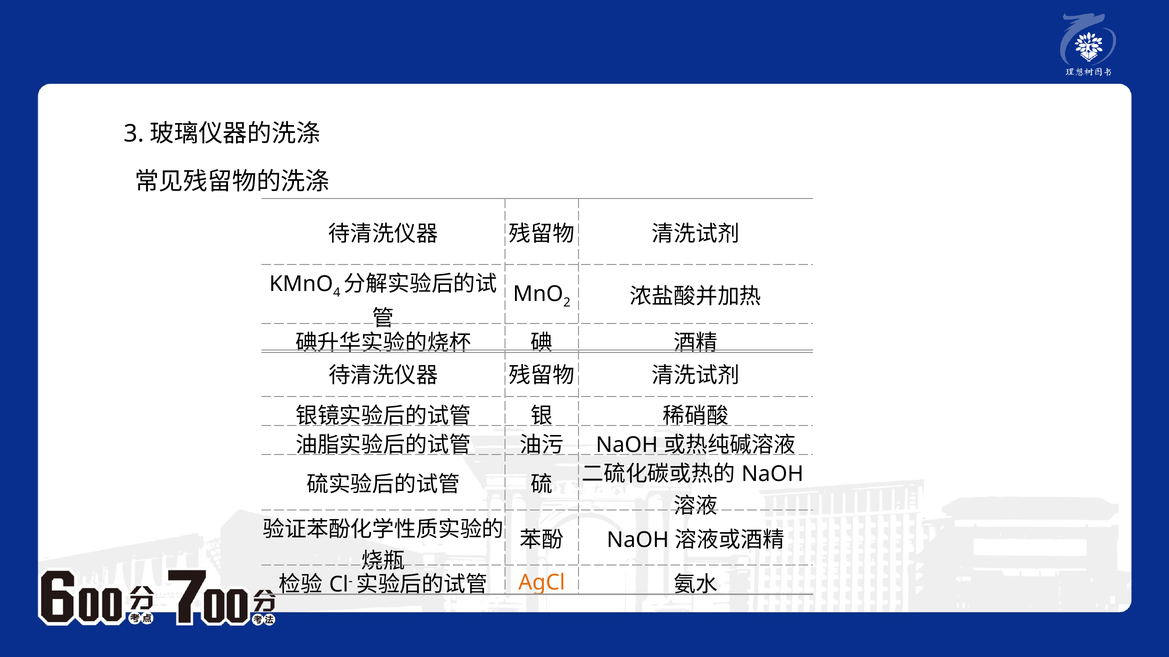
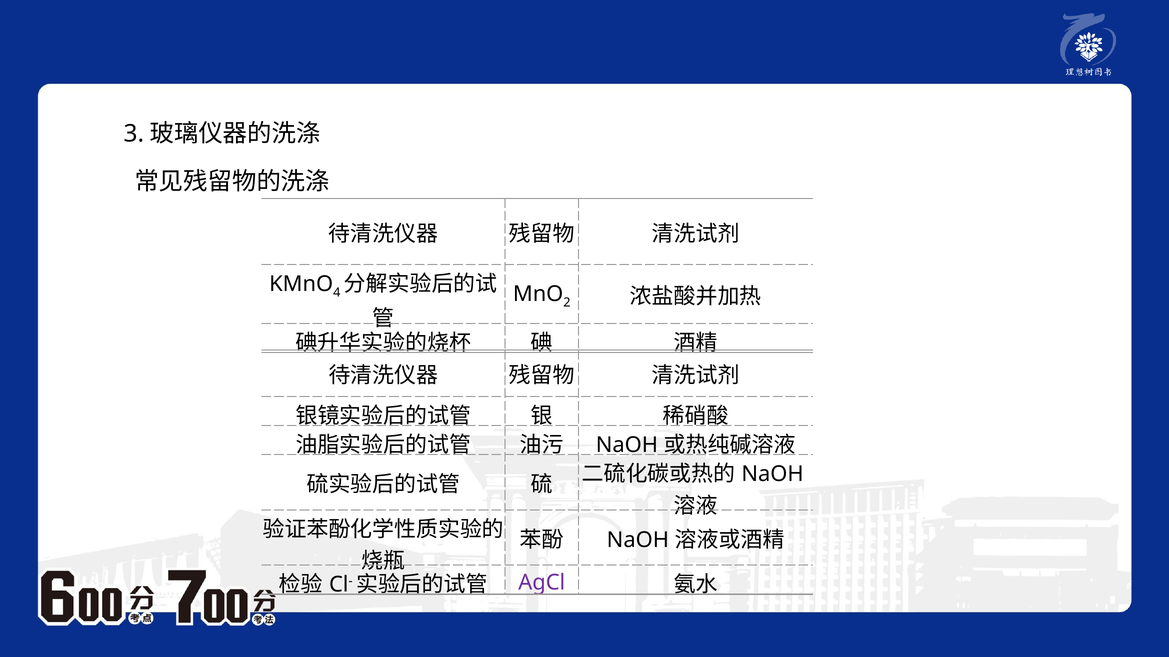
AgCl colour: orange -> purple (542, 583)
